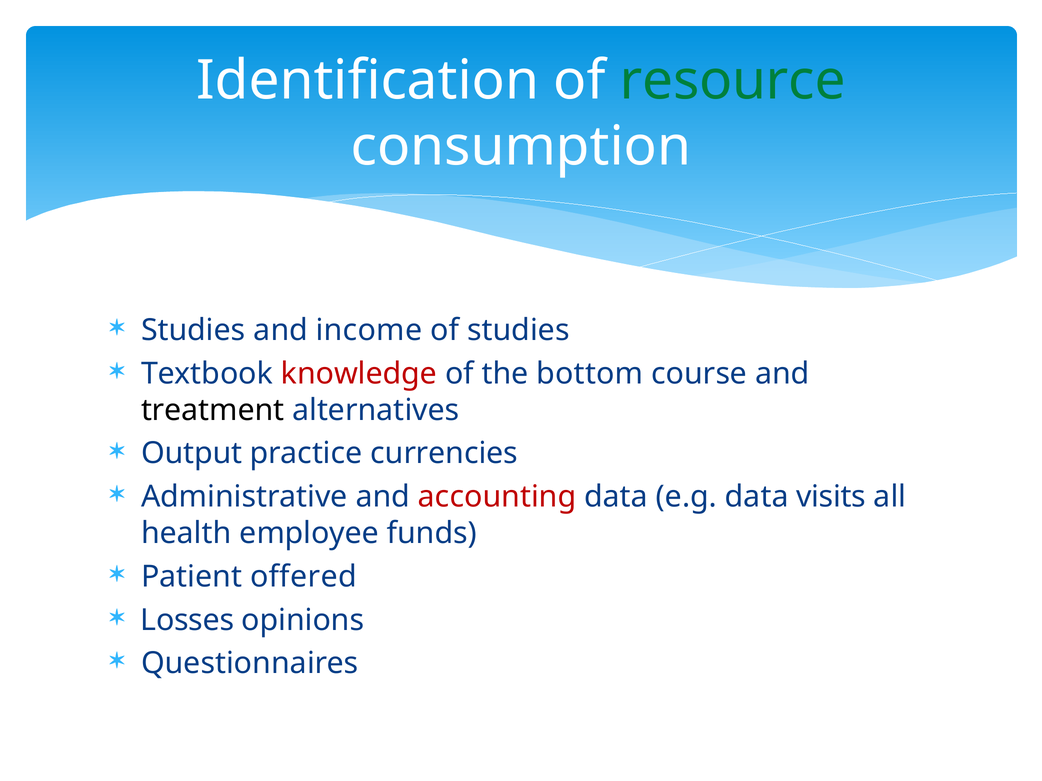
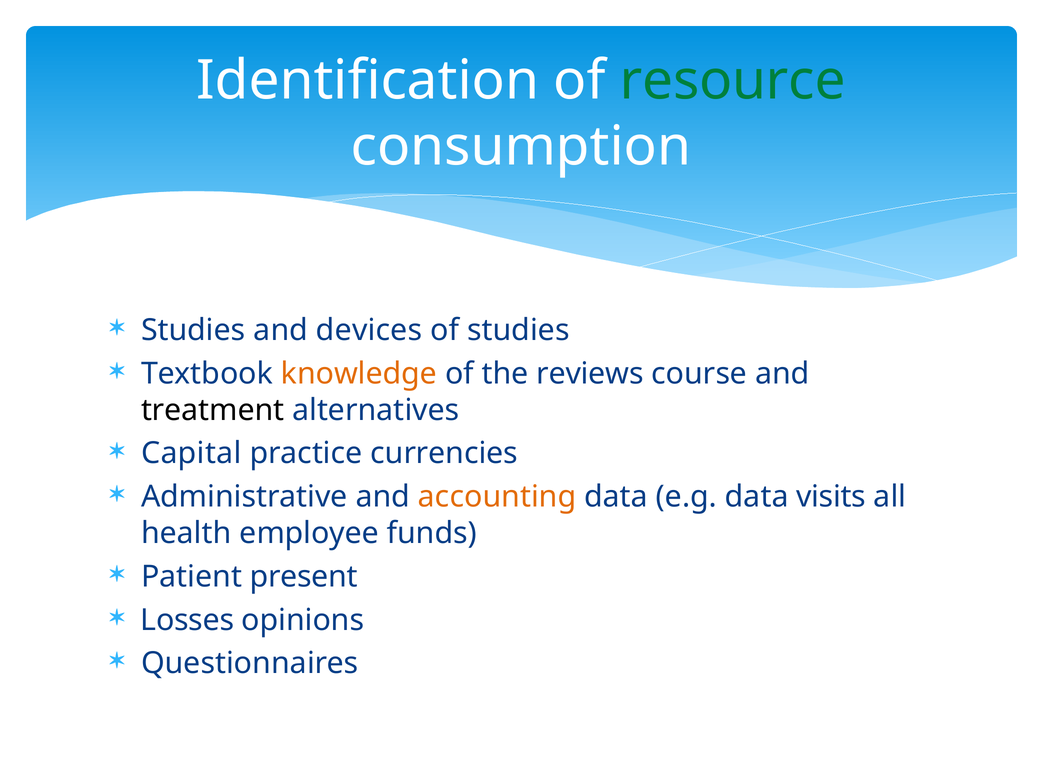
income: income -> devices (369, 330)
knowledge colour: red -> orange (359, 374)
bottom: bottom -> reviews (590, 374)
Output: Output -> Capital (191, 454)
accounting colour: red -> orange (497, 497)
offered: offered -> present (304, 577)
